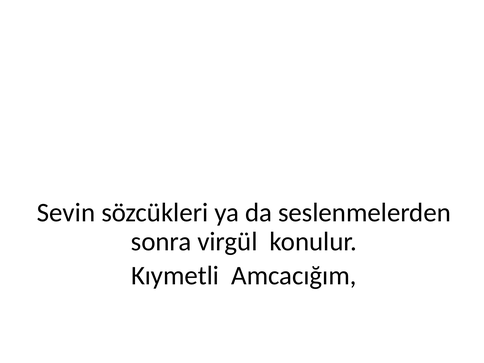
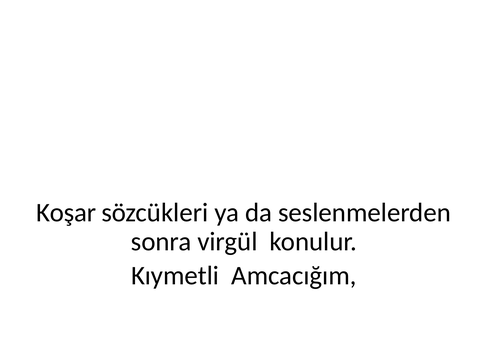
Sevin: Sevin -> Koşar (66, 213)
